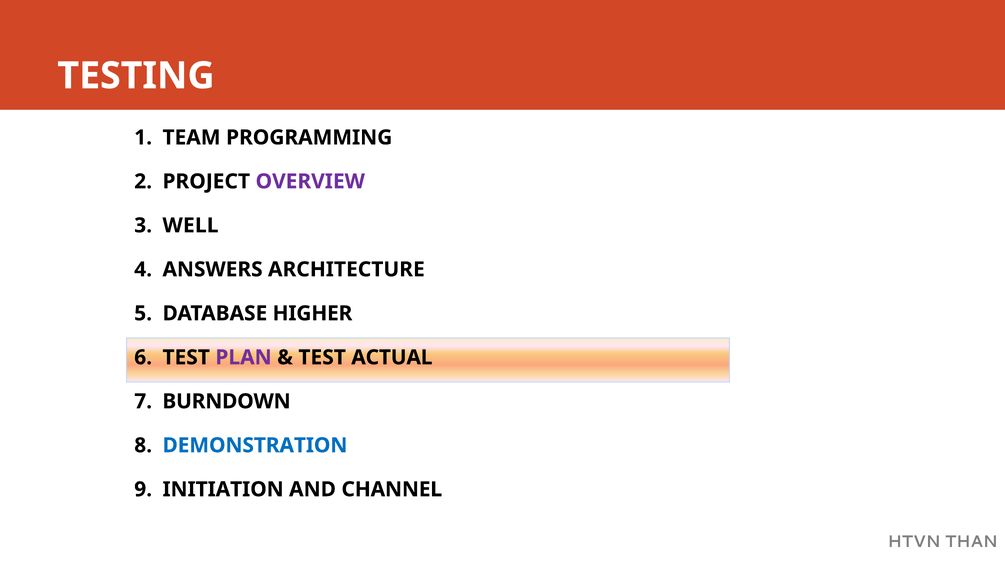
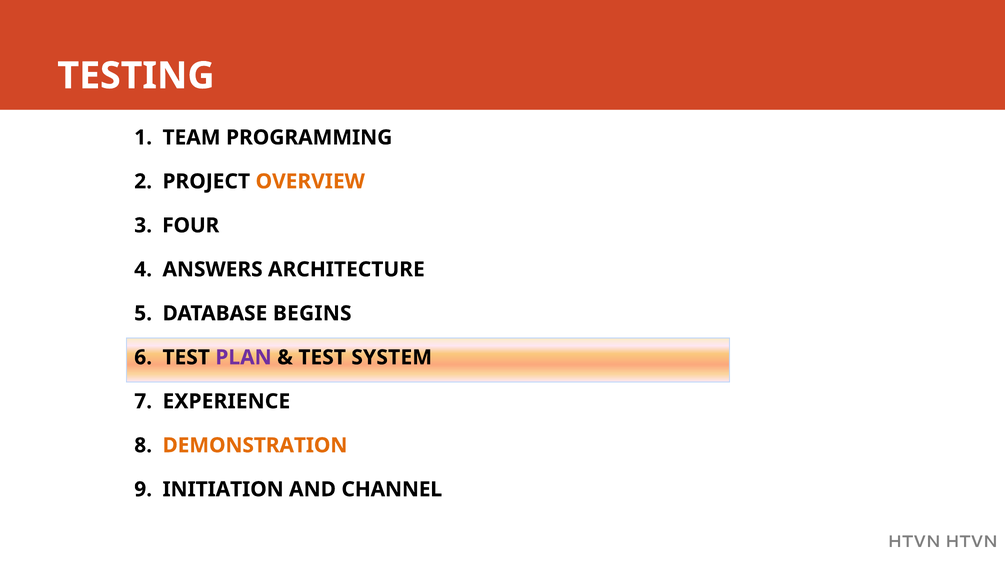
OVERVIEW colour: purple -> orange (310, 182)
WELL: WELL -> FOUR (191, 226)
HIGHER: HIGHER -> BEGINS (312, 314)
ACTUAL: ACTUAL -> SYSTEM (392, 358)
BURNDOWN: BURNDOWN -> EXPERIENCE (226, 402)
DEMONSTRATION colour: blue -> orange (255, 446)
HTVN THAN: THAN -> HTVN (971, 542)
